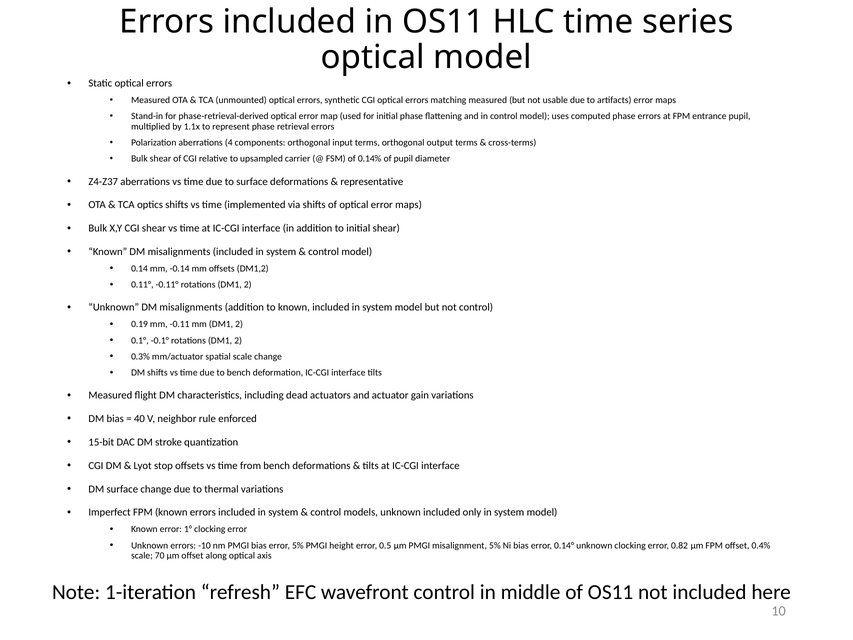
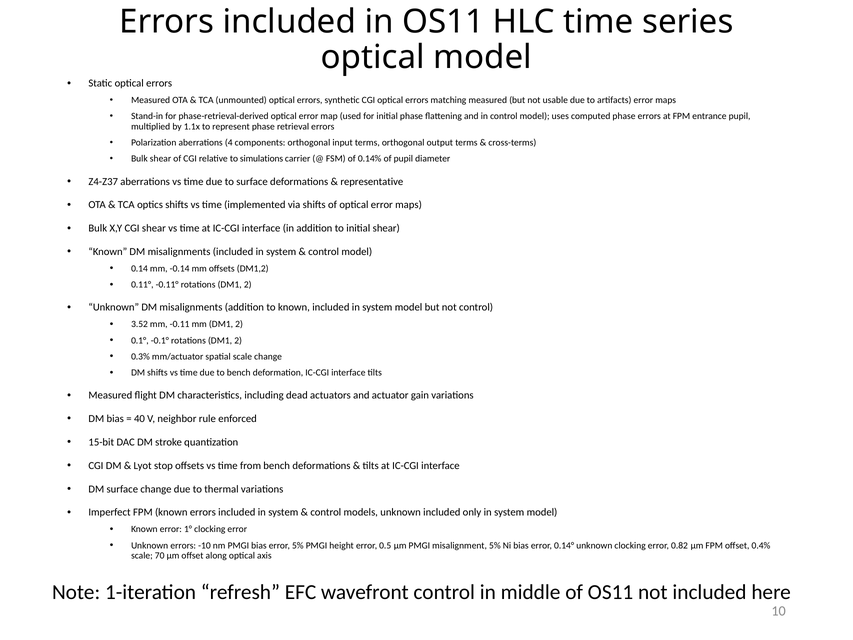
upsampled: upsampled -> simulations (262, 159)
0.19: 0.19 -> 3.52 (140, 324)
